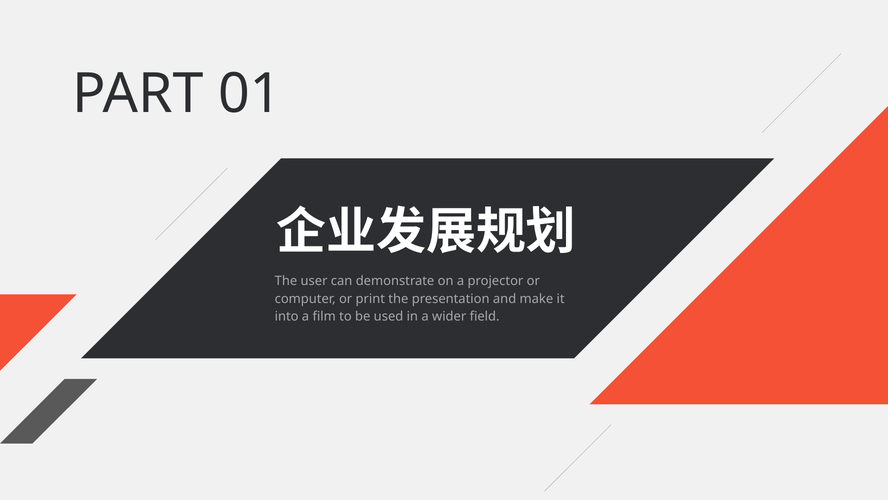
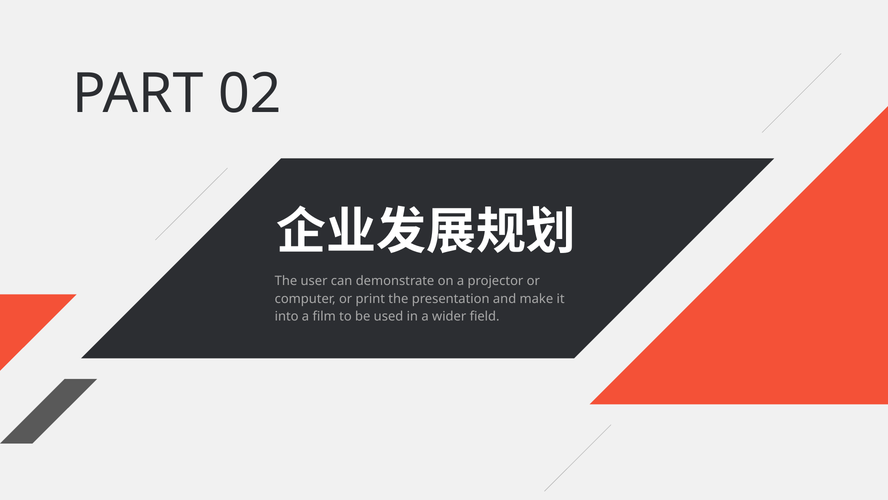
01: 01 -> 02 (250, 94)
